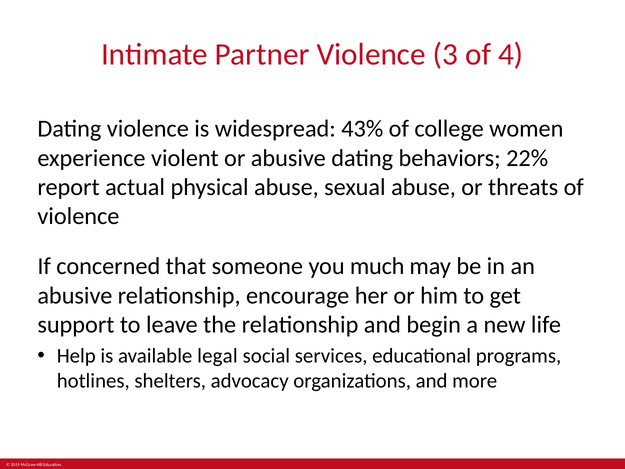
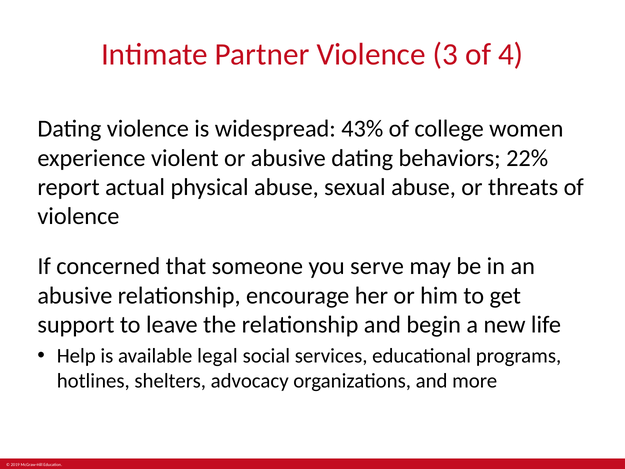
much: much -> serve (377, 266)
